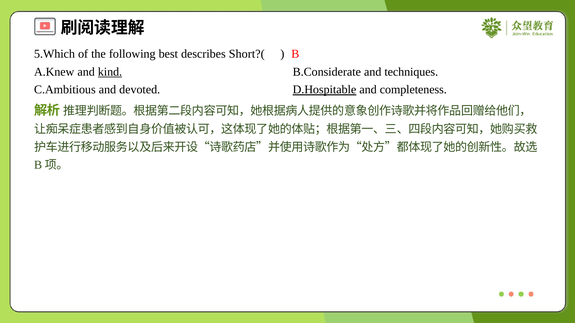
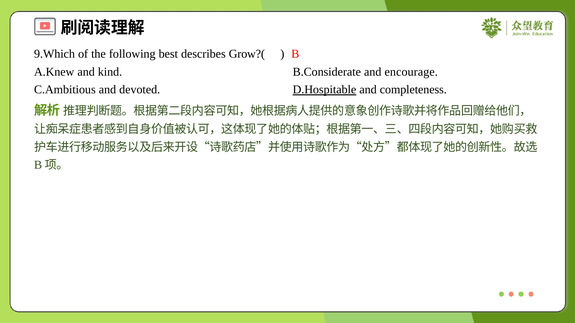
5.Which: 5.Which -> 9.Which (55, 54)
Short?(: Short?( -> Grow?( (247, 54)
kind underline: present -> none (110, 72)
techniques: techniques -> encourage (411, 72)
